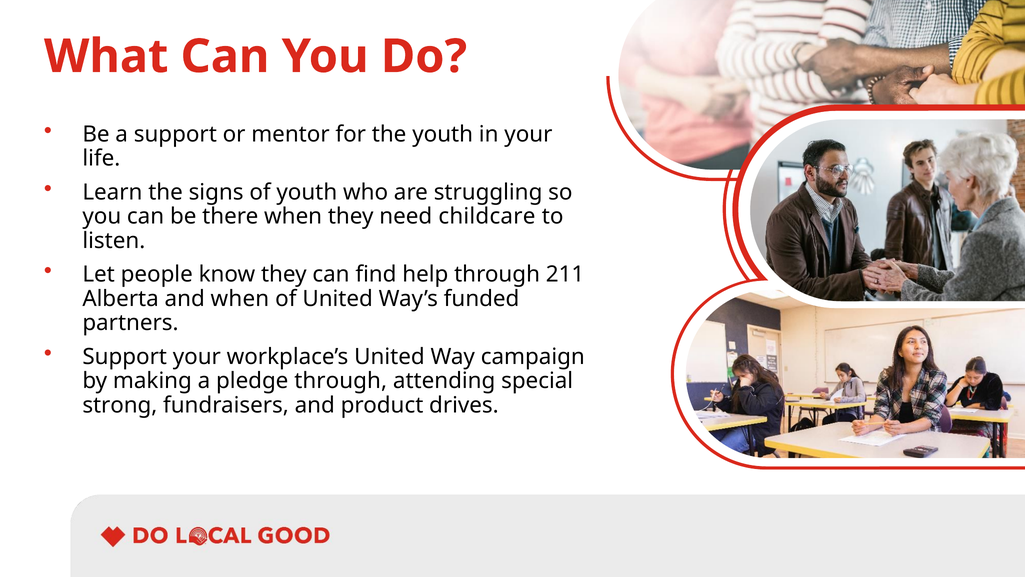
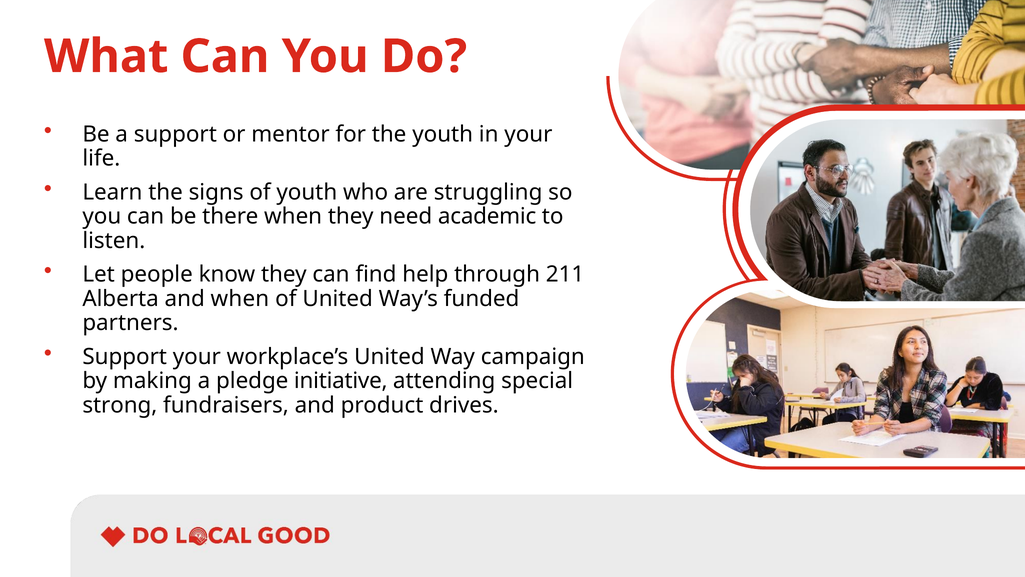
childcare: childcare -> academic (487, 216)
pledge through: through -> initiative (341, 381)
